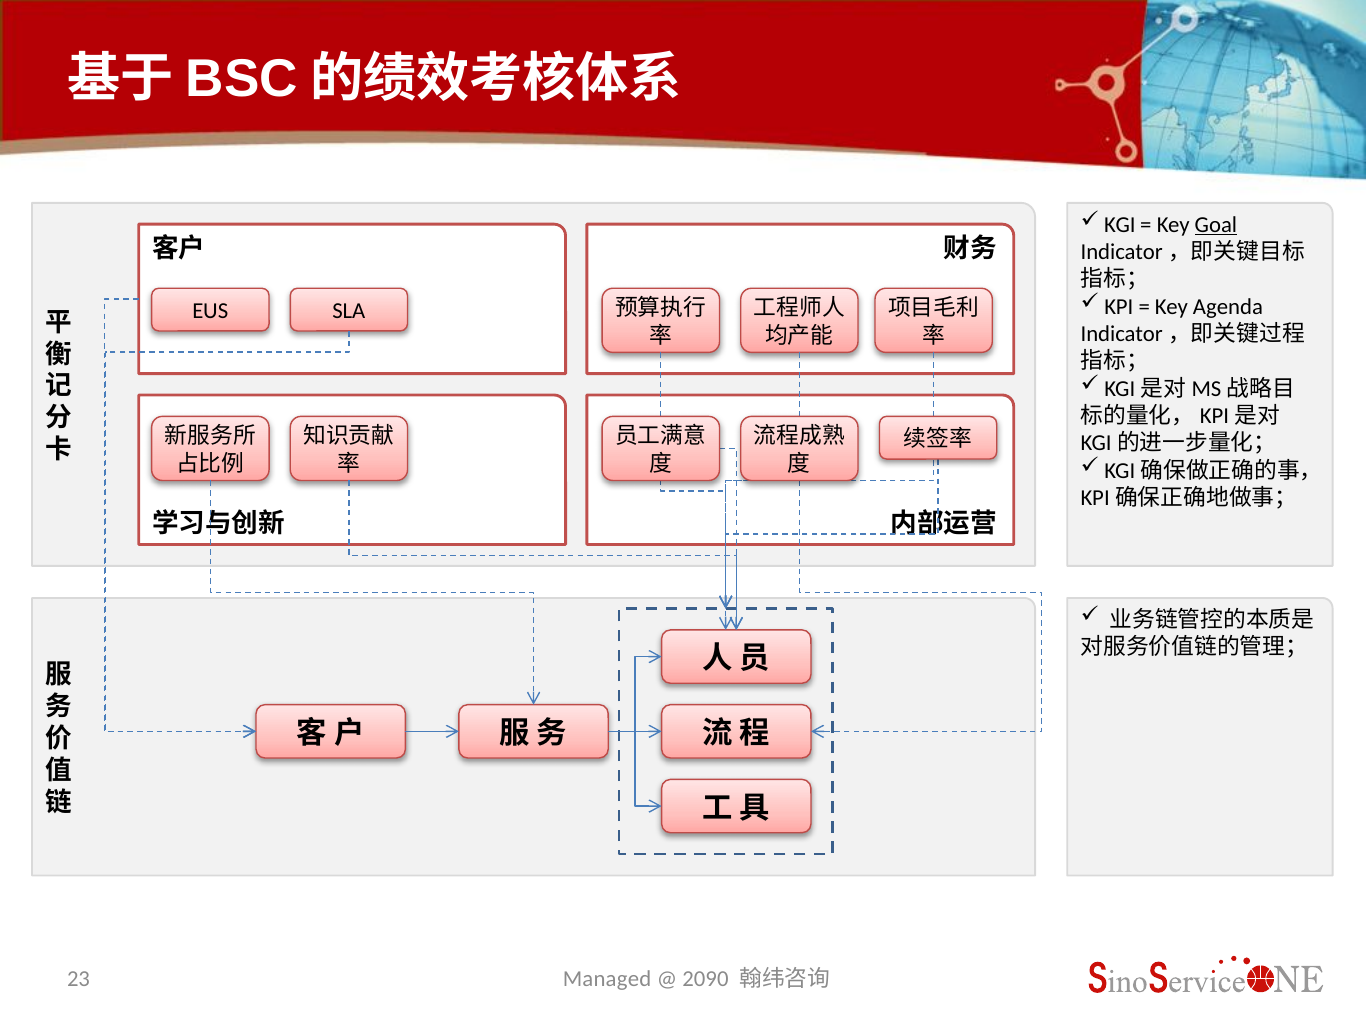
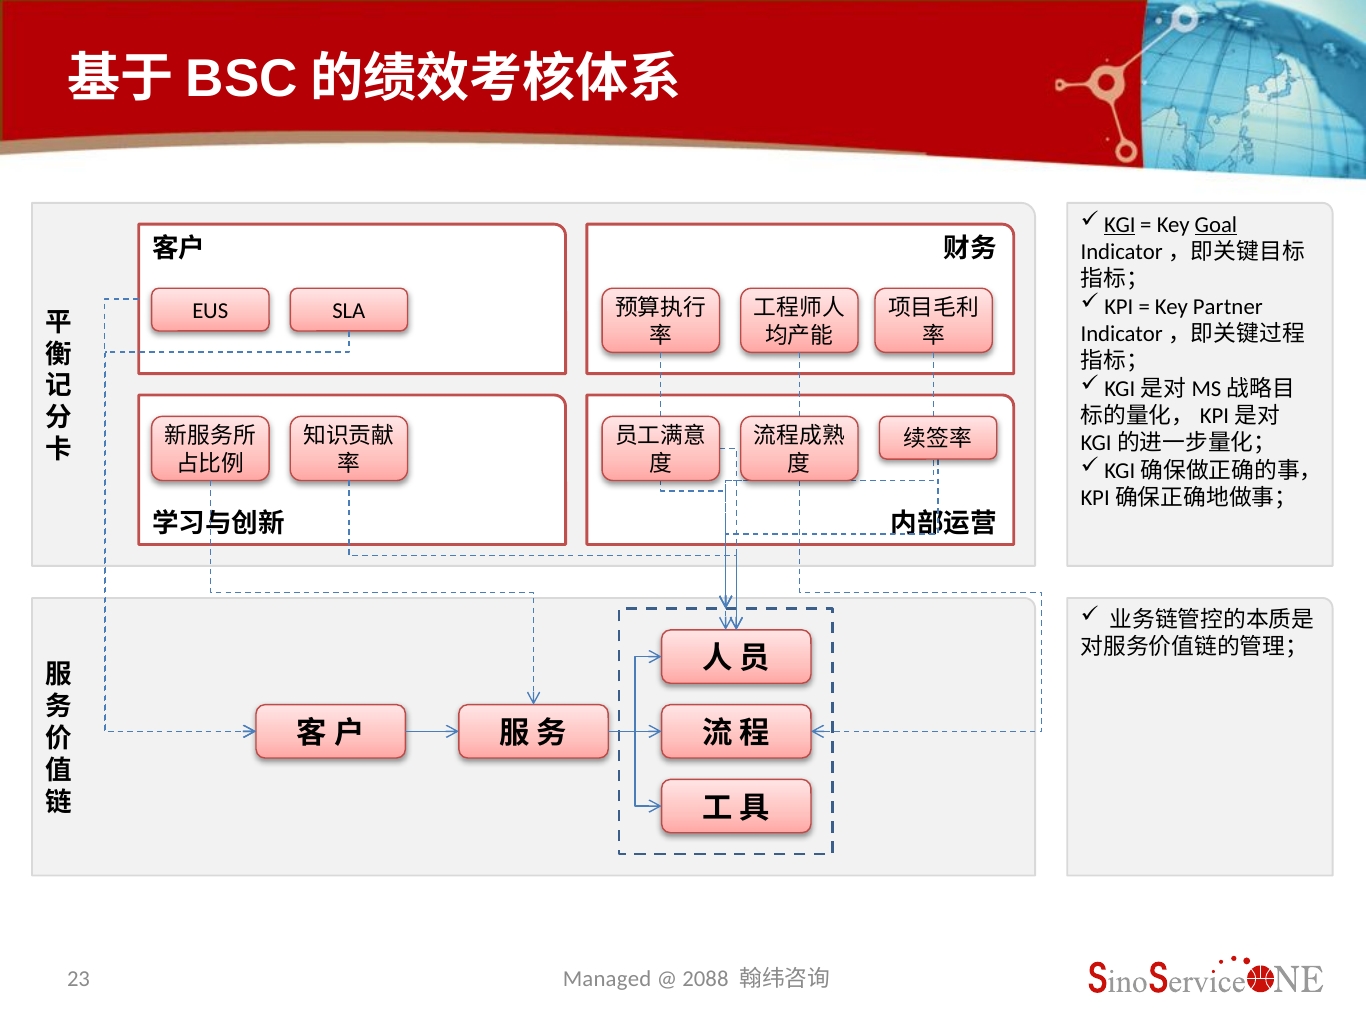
KGI underline: none -> present (1120, 225)
Agenda: Agenda -> Partner (1228, 307)
2090: 2090 -> 2088 (705, 979)
